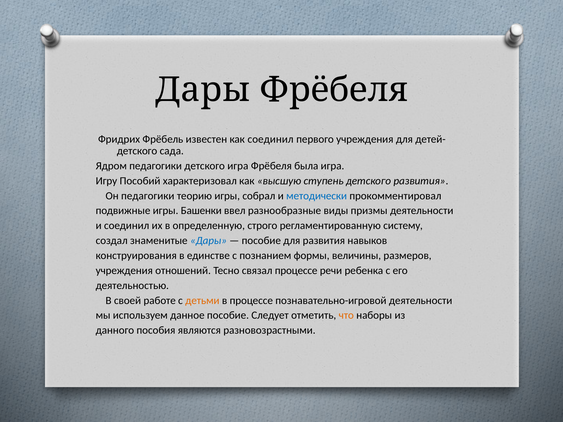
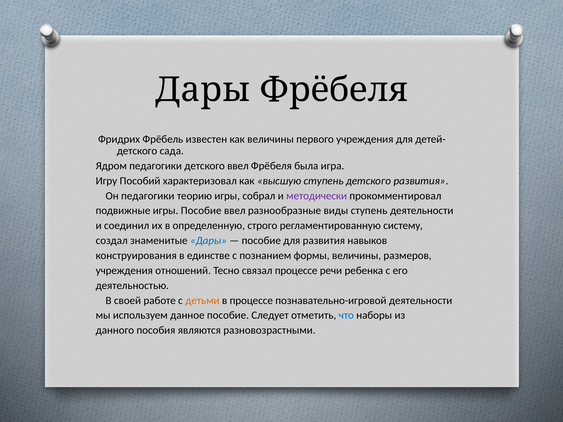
как соединил: соединил -> величины (271, 139)
детского игра: игра -> ввел (238, 166)
методически colour: blue -> purple (317, 196)
игры Башенки: Башенки -> Пособие (201, 211)
виды призмы: призмы -> ступень (369, 211)
что colour: orange -> blue (346, 316)
